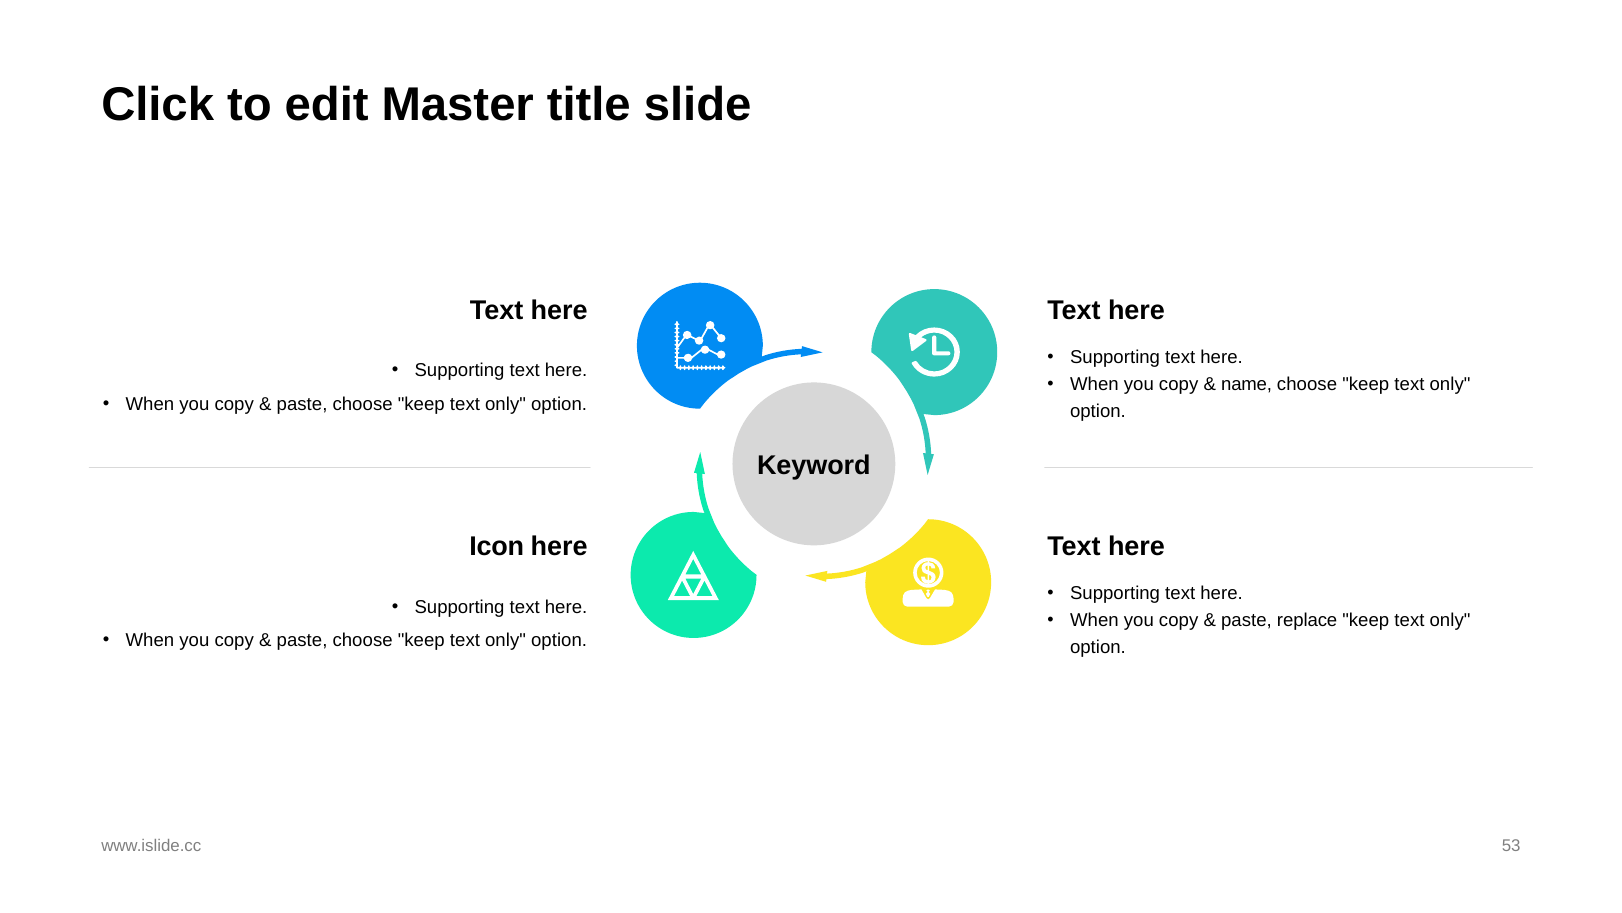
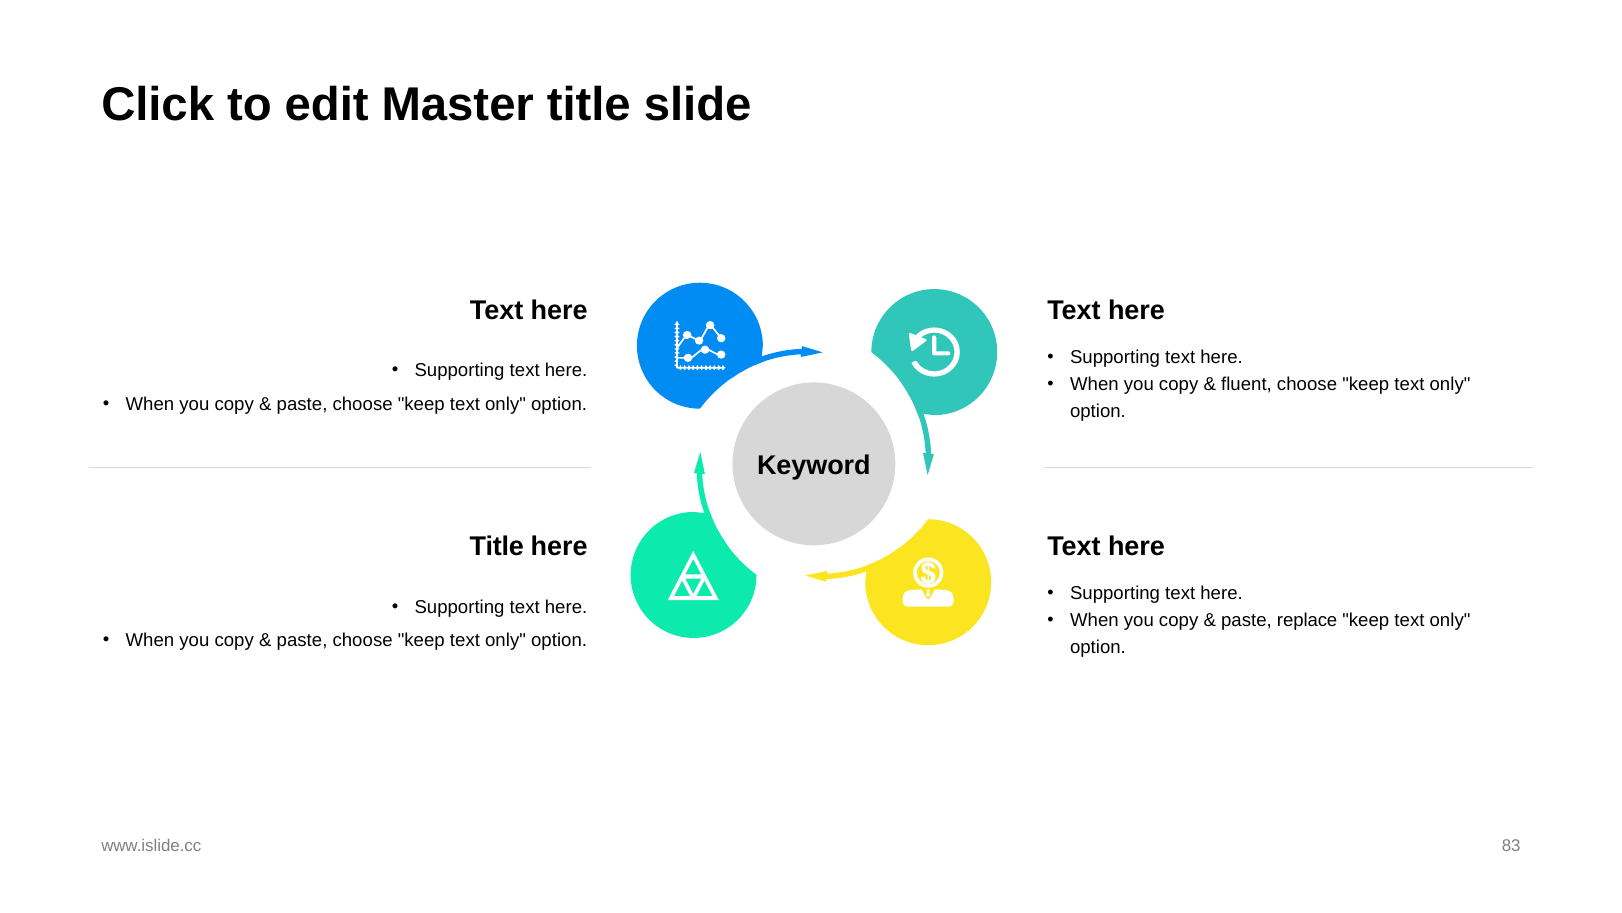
name: name -> fluent (1246, 384)
Icon: Icon -> Title (497, 546)
53: 53 -> 83 (1511, 845)
